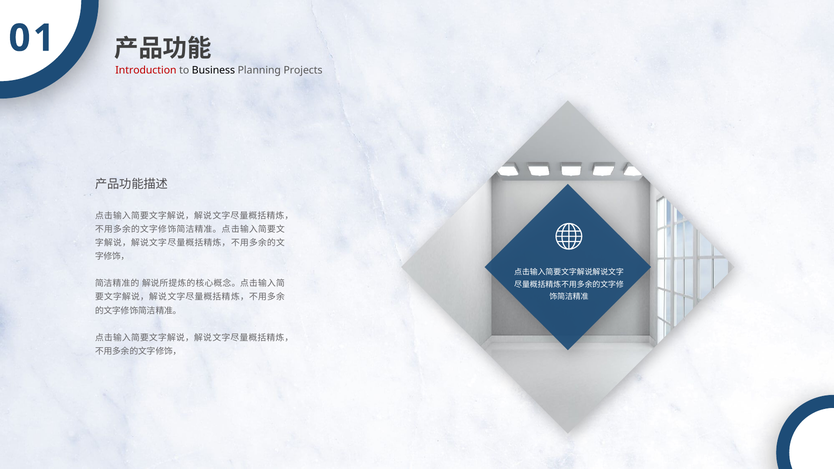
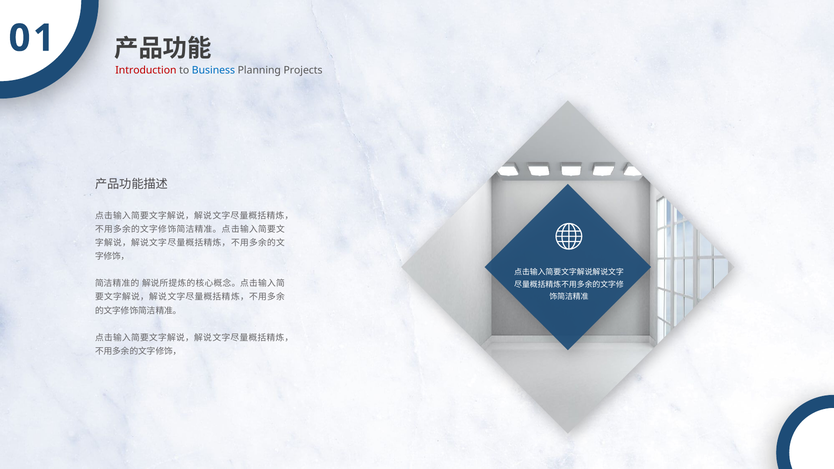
Business colour: black -> blue (213, 70)
